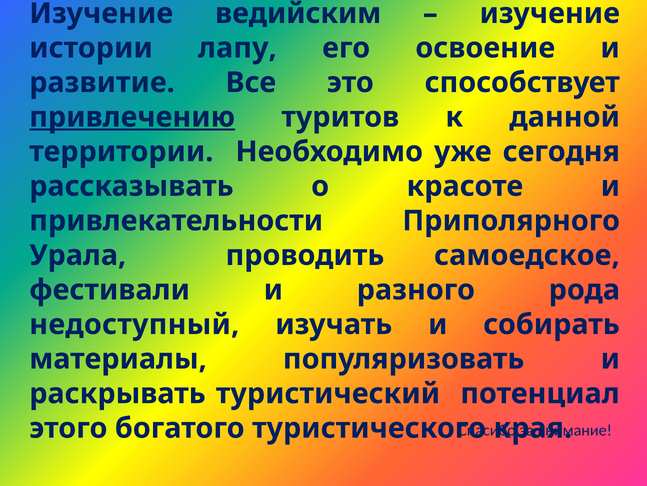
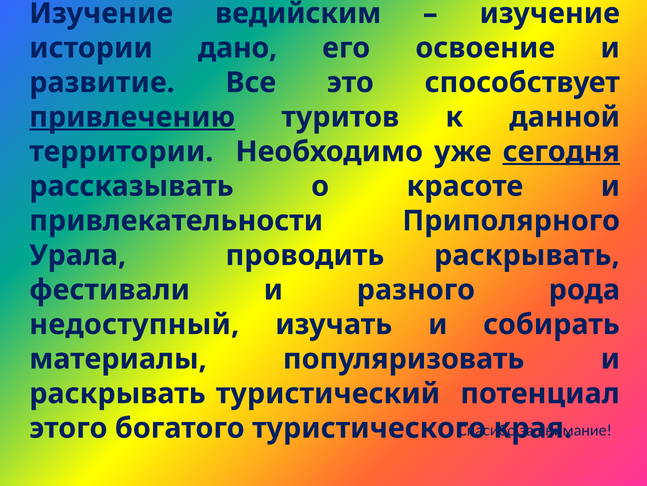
лапу: лапу -> дано (238, 48)
сегодня underline: none -> present (561, 151)
проводить самоедское: самоедское -> раскрывать (527, 255)
